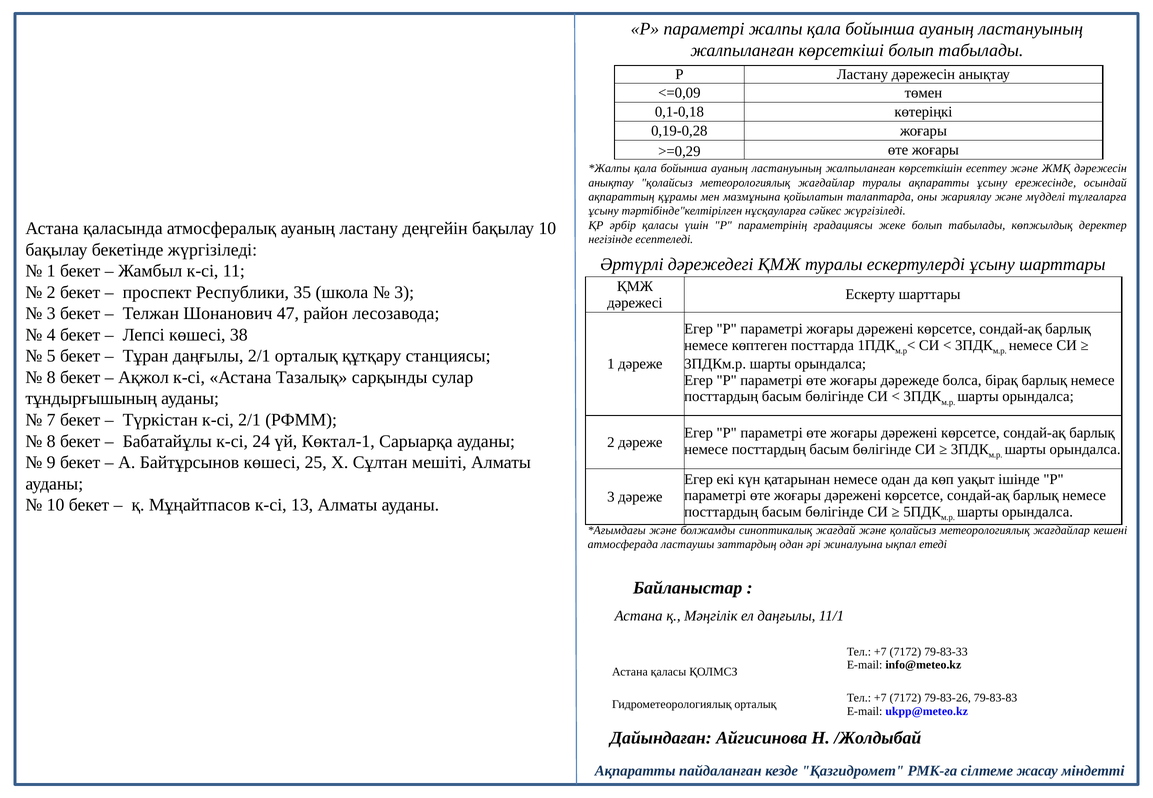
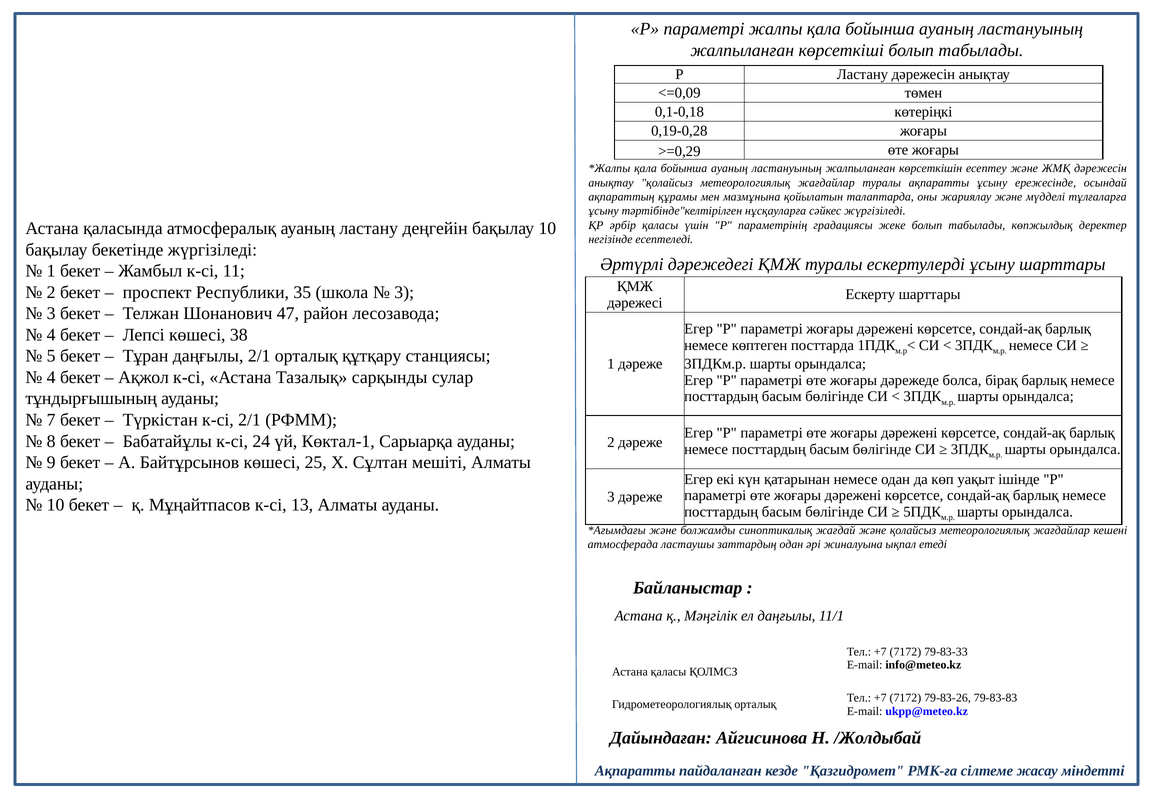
8: 8 -> 4 (51, 377)
